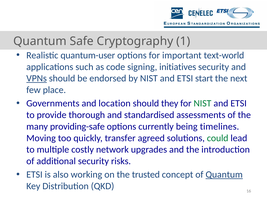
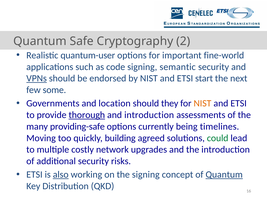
1: 1 -> 2 (183, 41)
text-world: text-world -> fine-world (224, 55)
initiatives: initiatives -> semantic (178, 67)
place: place -> some (54, 90)
NIST colour: green -> orange (203, 104)
thorough underline: none -> present (87, 115)
and standardised: standardised -> introduction (149, 115)
transfer: transfer -> building (120, 138)
also underline: none -> present (61, 175)
the trusted: trusted -> signing (146, 175)
